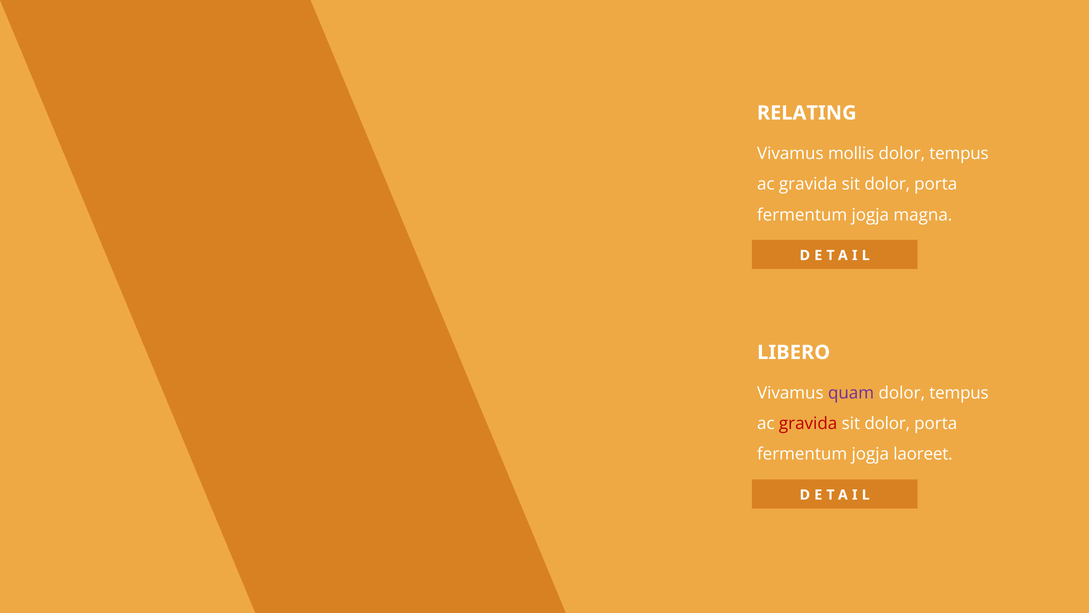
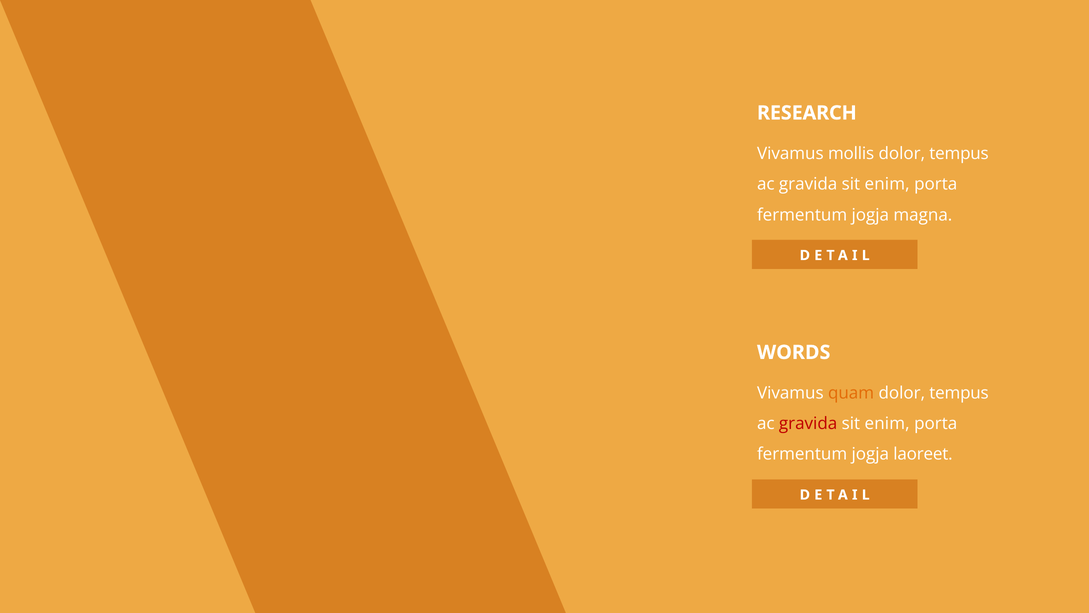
RELATING: RELATING -> RESEARCH (807, 113)
dolor: dolor -> enim (887, 184)
LIBERO: LIBERO -> WORDS (794, 352)
quam colour: purple -> orange (851, 393)
dolor: dolor -> enim (887, 423)
